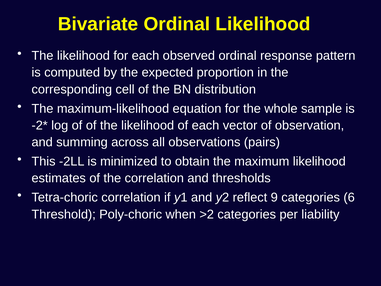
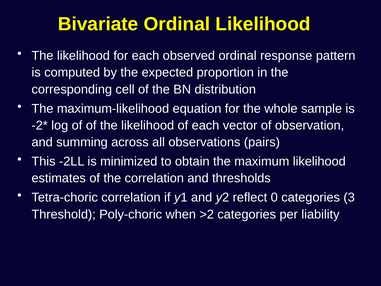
9: 9 -> 0 (274, 197)
6: 6 -> 3 (349, 197)
